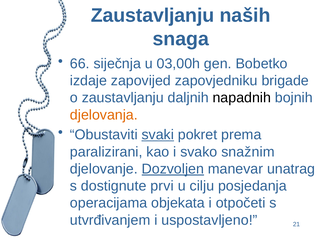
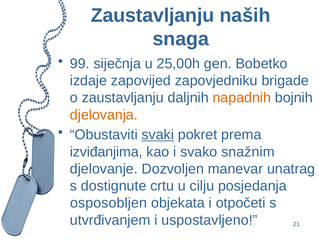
66: 66 -> 99 (80, 63)
03,00h: 03,00h -> 25,00h (178, 63)
napadnih colour: black -> orange (242, 97)
paralizirani: paralizirani -> izviđanjima (106, 151)
Dozvoljen underline: present -> none (173, 168)
prvi: prvi -> crtu (162, 185)
operacijama: operacijama -> osposobljen (109, 202)
